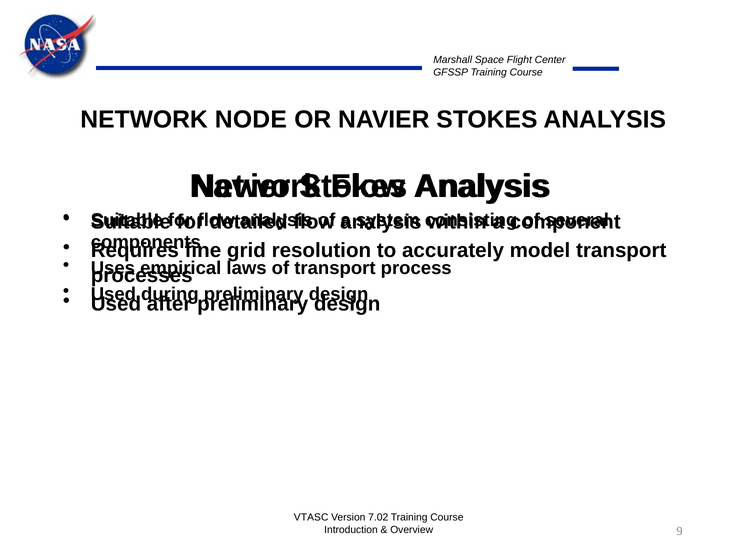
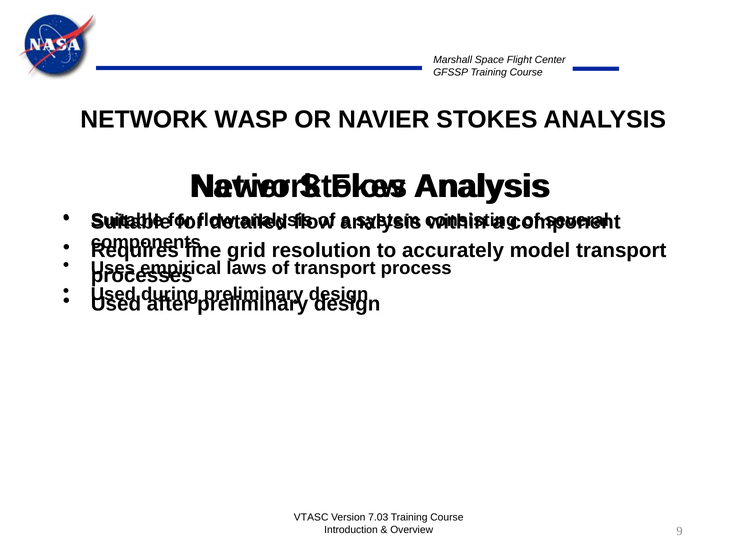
NODE: NODE -> WASP (251, 120)
7.02: 7.02 -> 7.03 (378, 517)
